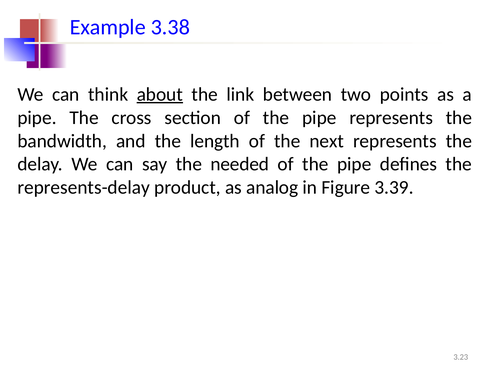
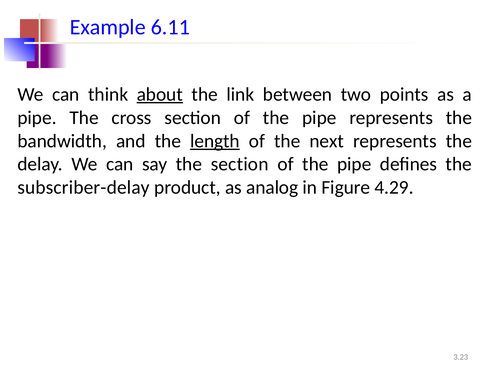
3.38: 3.38 -> 6.11 (170, 27)
length underline: none -> present (215, 141)
the needed: needed -> section (240, 164)
represents-delay: represents-delay -> subscriber-delay (84, 187)
3.39: 3.39 -> 4.29 (394, 187)
